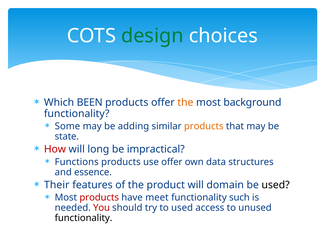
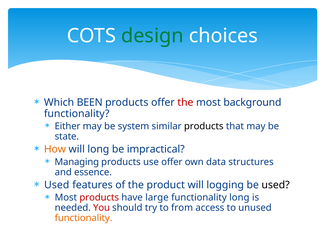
the colour: orange -> red (185, 102)
Some: Some -> Either (68, 126)
adding: adding -> system (133, 126)
products colour: orange -> black (204, 126)
How colour: red -> orange (55, 149)
Functions: Functions -> Managing (77, 162)
Their: Their -> Used (57, 185)
domain: domain -> logging (225, 185)
meet: meet -> large (157, 197)
functionality such: such -> long (239, 197)
to used: used -> from (182, 208)
functionality colour: black -> orange (84, 218)
